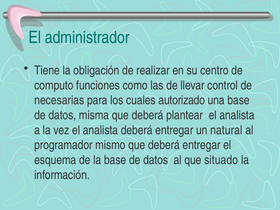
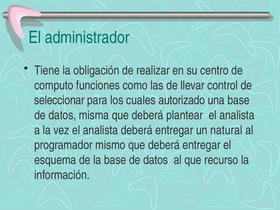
necesarias: necesarias -> seleccionar (59, 100)
situado: situado -> recurso (221, 160)
